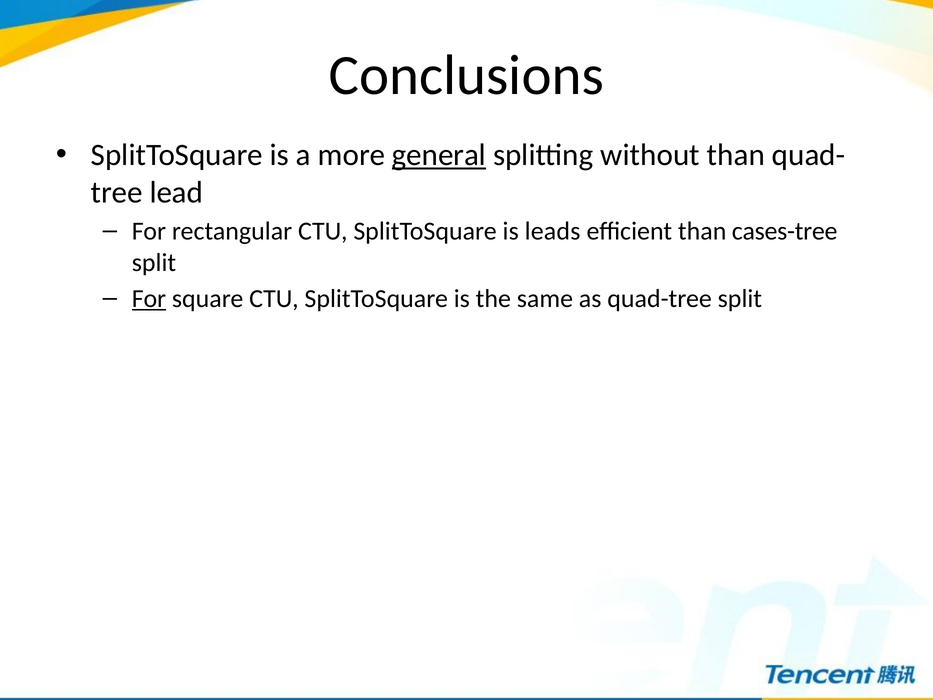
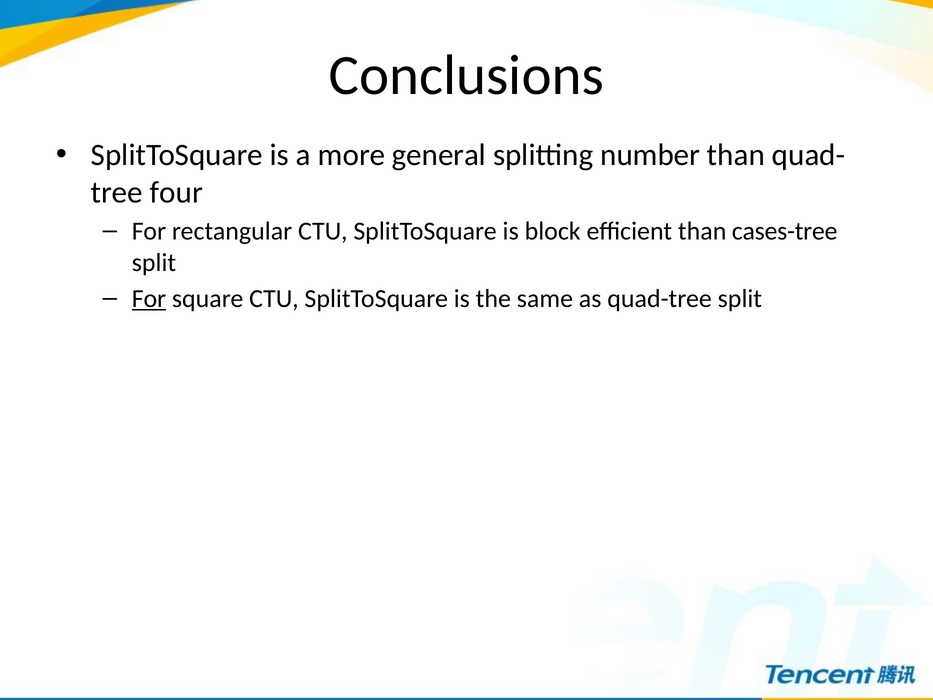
general underline: present -> none (439, 155)
without: without -> number (650, 155)
lead: lead -> four (176, 192)
leads: leads -> block (553, 231)
